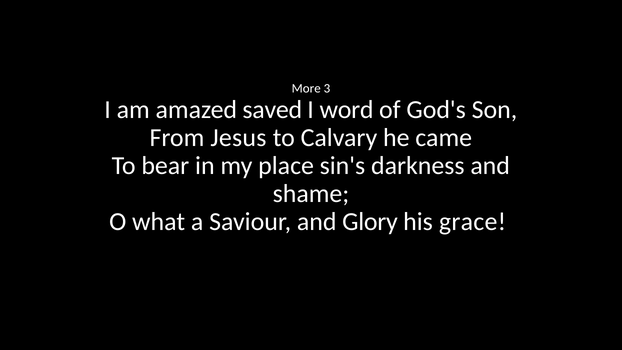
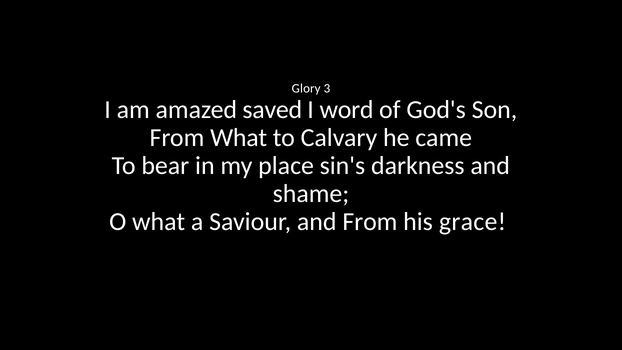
More: More -> Glory (306, 89)
From Jesus: Jesus -> What (239, 138)
and Glory: Glory -> From (370, 222)
